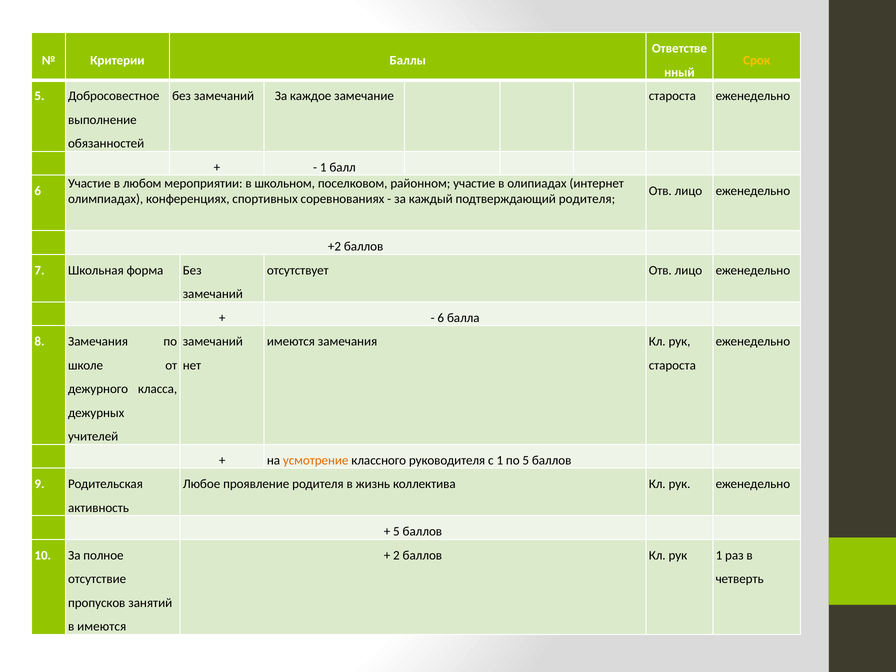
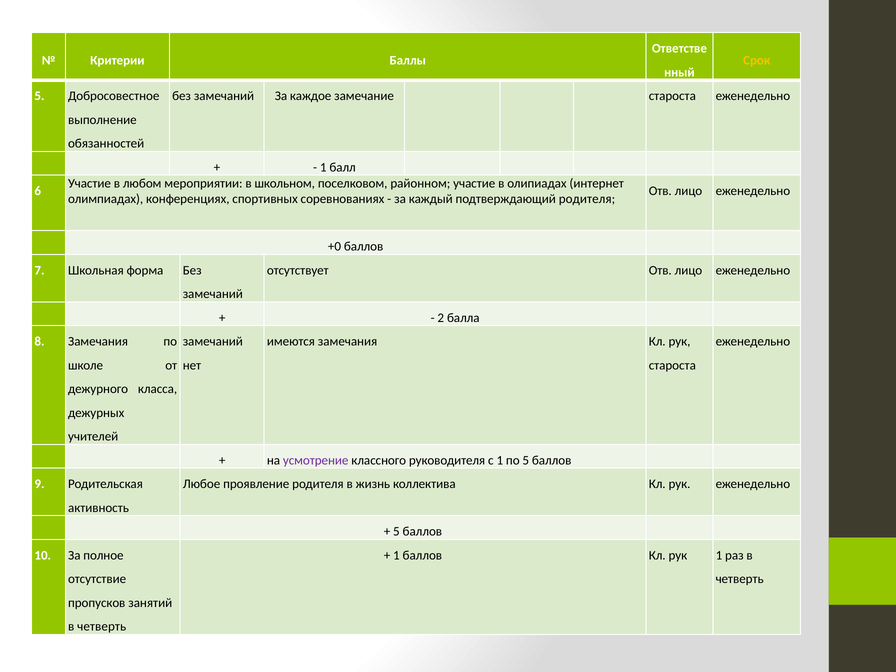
+2: +2 -> +0 (335, 247)
6: 6 -> 2 (441, 318)
усмотрение colour: orange -> purple (316, 460)
2: 2 -> 1 (396, 555)
имеются: имеются -> четверть (102, 627)
